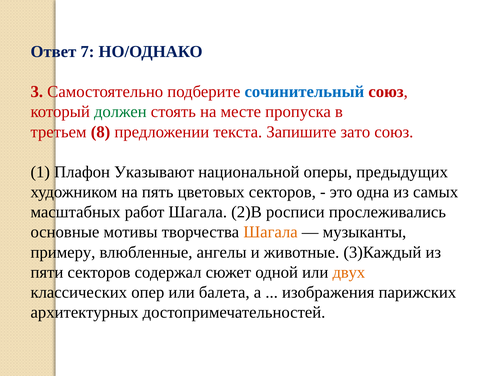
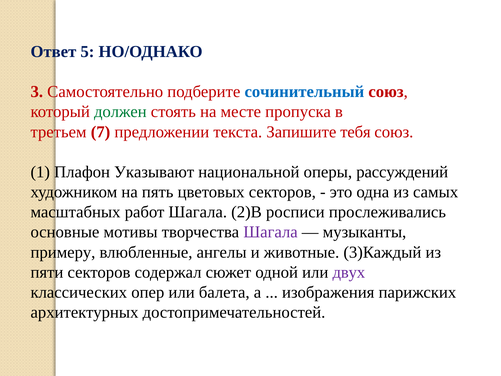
7: 7 -> 5 (87, 52)
8: 8 -> 7 (101, 132)
зато: зато -> тебя (355, 132)
предыдущих: предыдущих -> рассуждений (402, 172)
Шагала colour: orange -> purple (271, 232)
двух colour: orange -> purple (349, 272)
